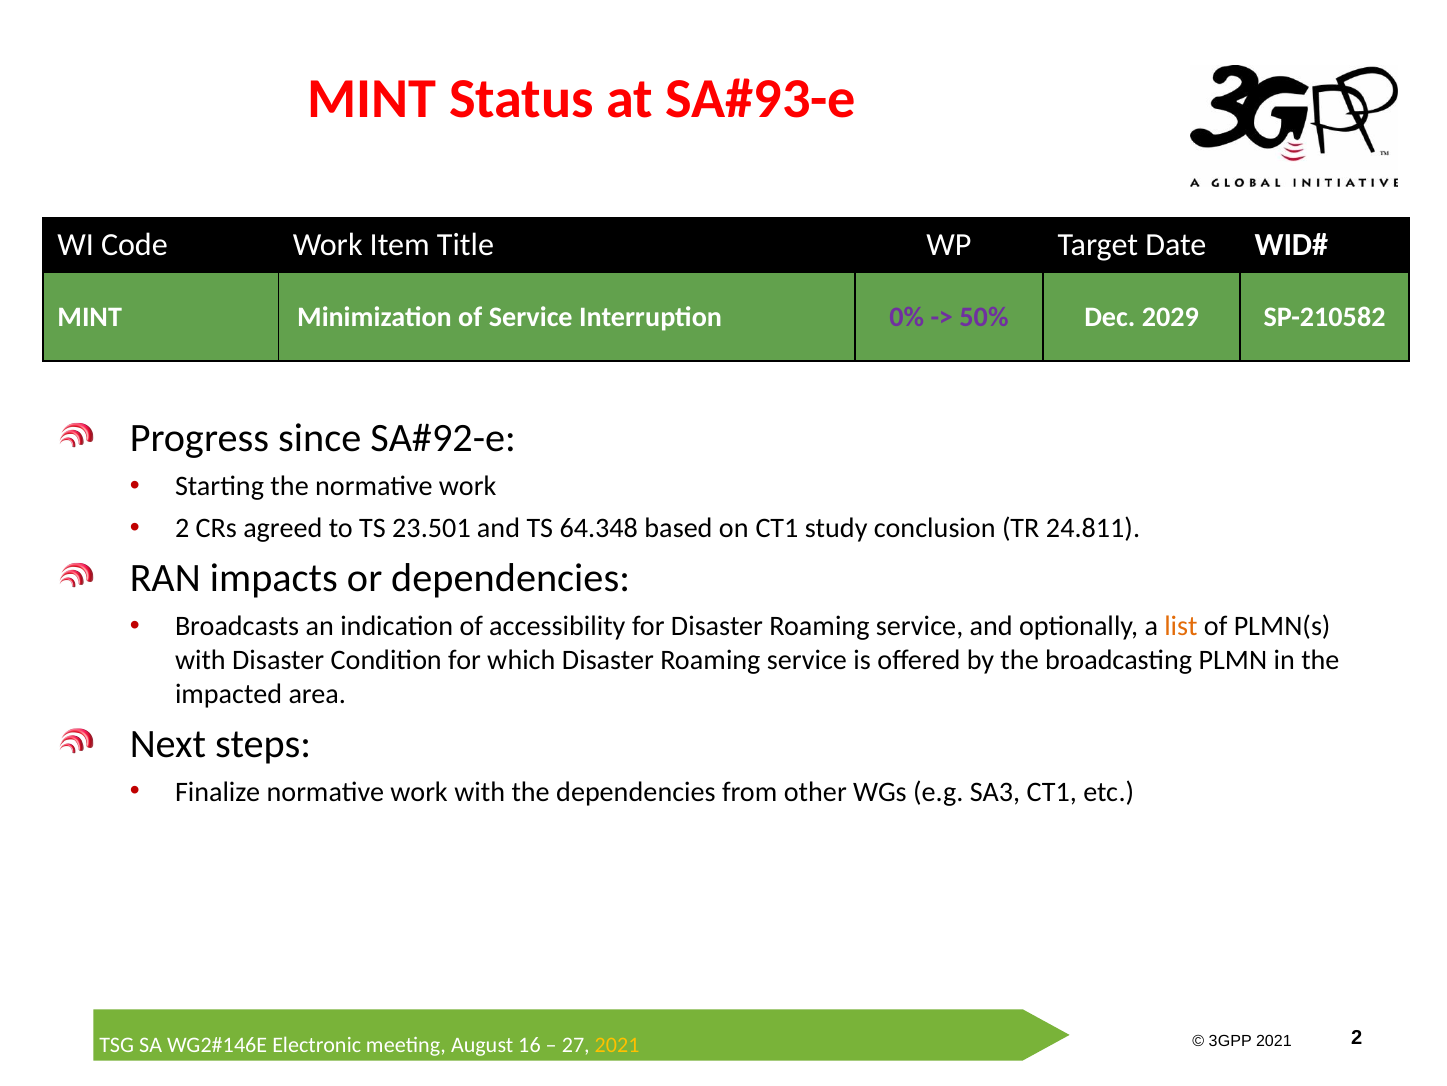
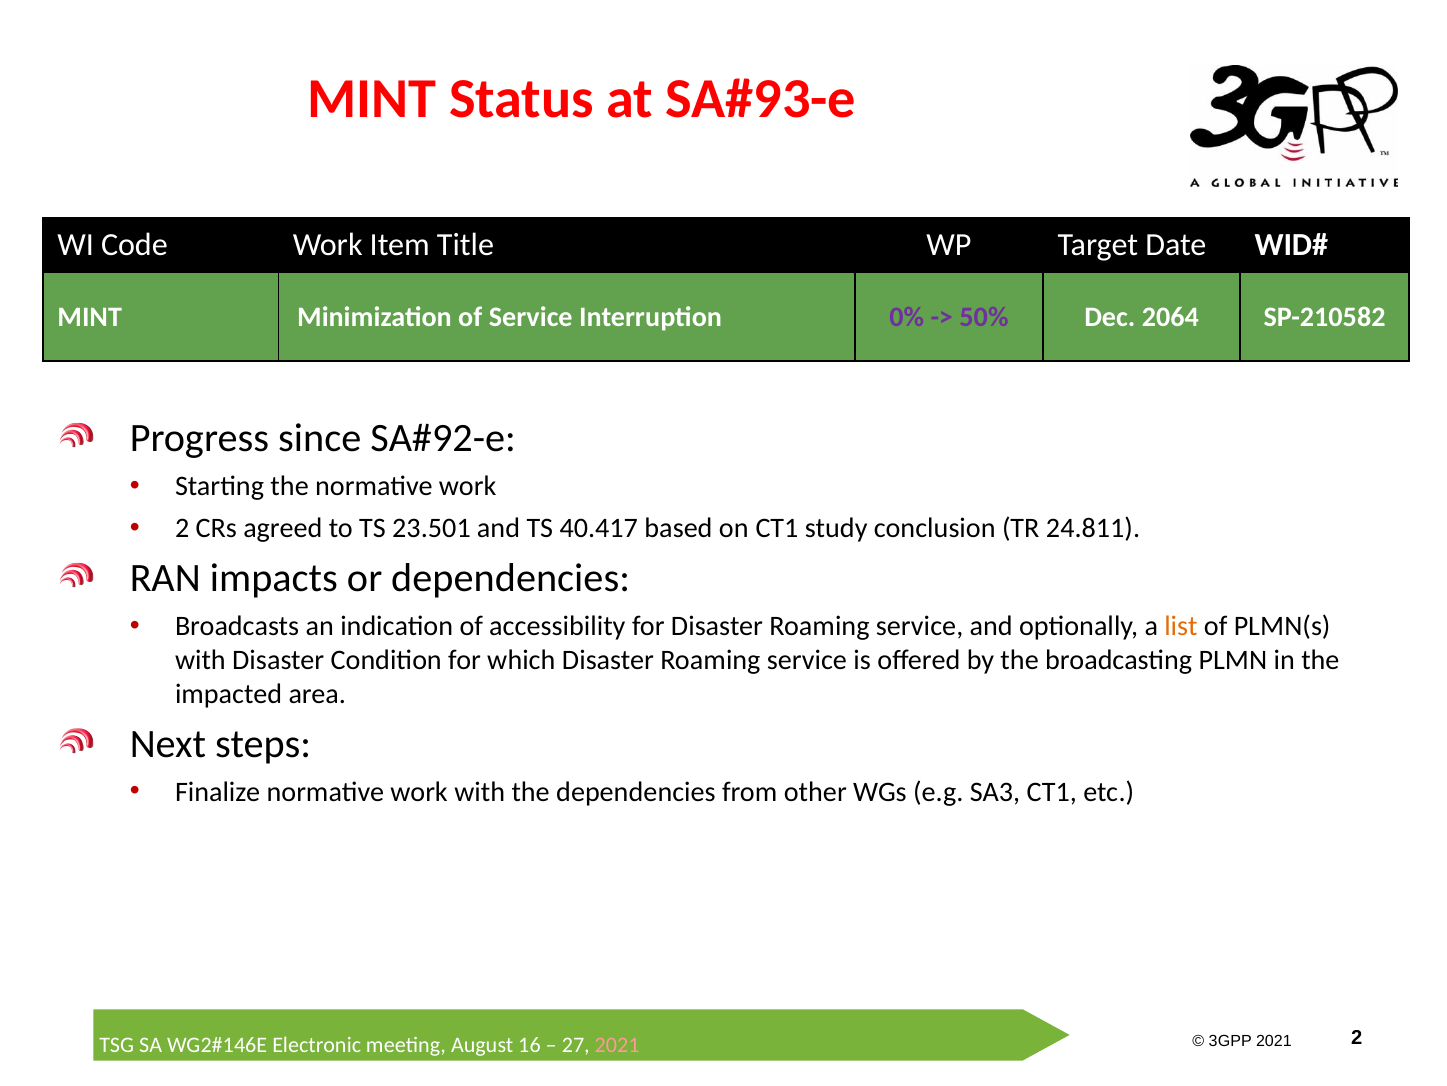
2029: 2029 -> 2064 (1170, 317)
64.348: 64.348 -> 40.417 (599, 528)
2021 colour: yellow -> pink (617, 1045)
